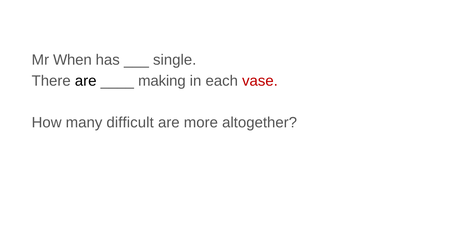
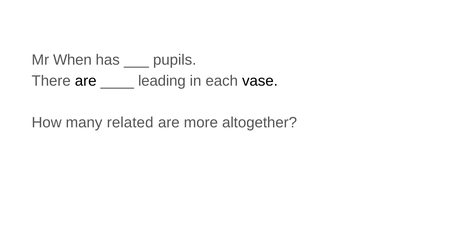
single: single -> pupils (175, 60)
making: making -> leading (162, 81)
vase colour: red -> black (260, 81)
difficult: difficult -> related (130, 123)
